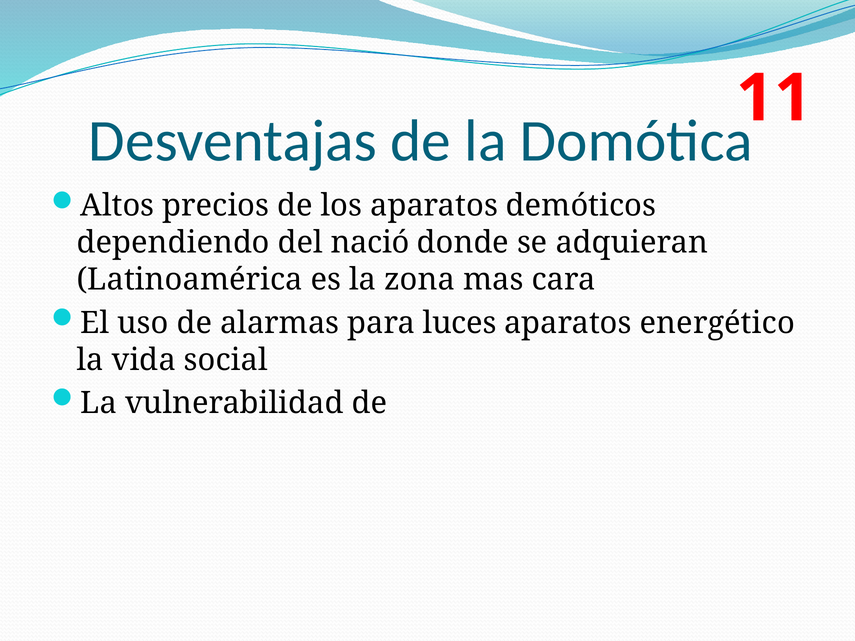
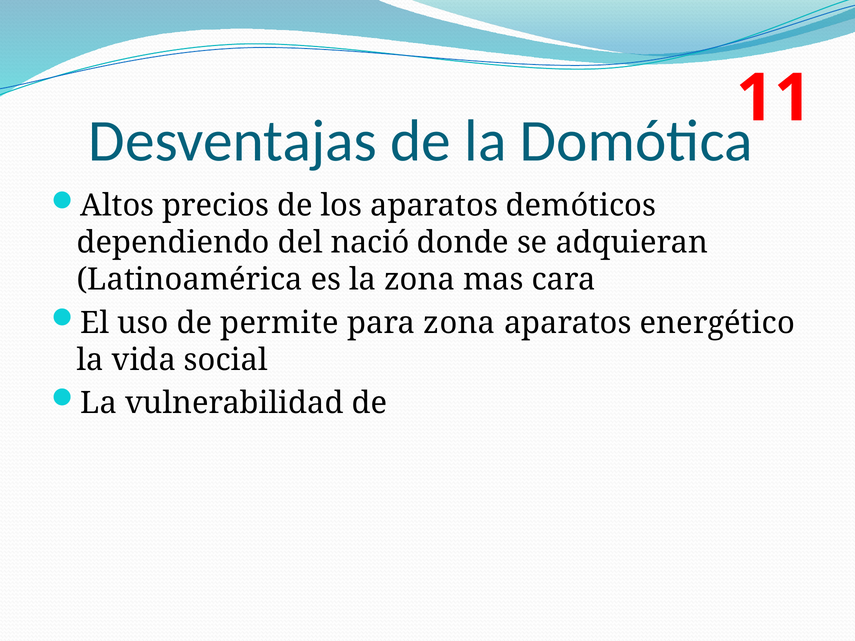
alarmas: alarmas -> permite (280, 323)
para luces: luces -> zona (459, 323)
